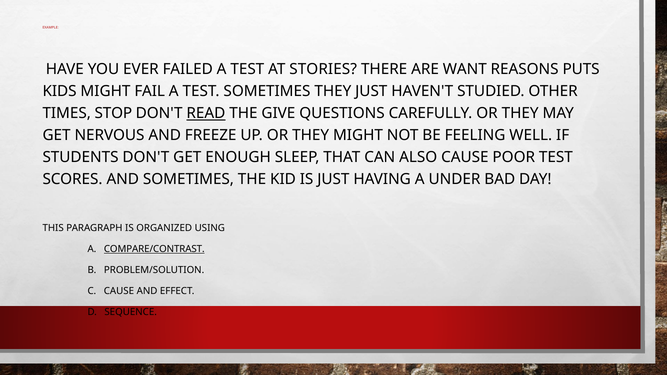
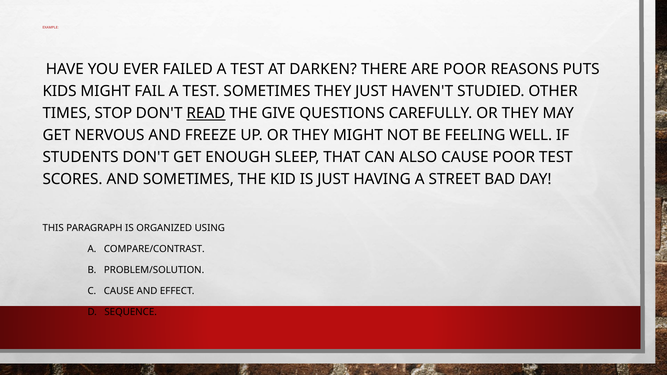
STORIES: STORIES -> DARKEN (323, 69)
ARE WANT: WANT -> POOR (465, 69)
UNDER: UNDER -> STREET (454, 179)
COMPARE/CONTRAST underline: present -> none (154, 249)
